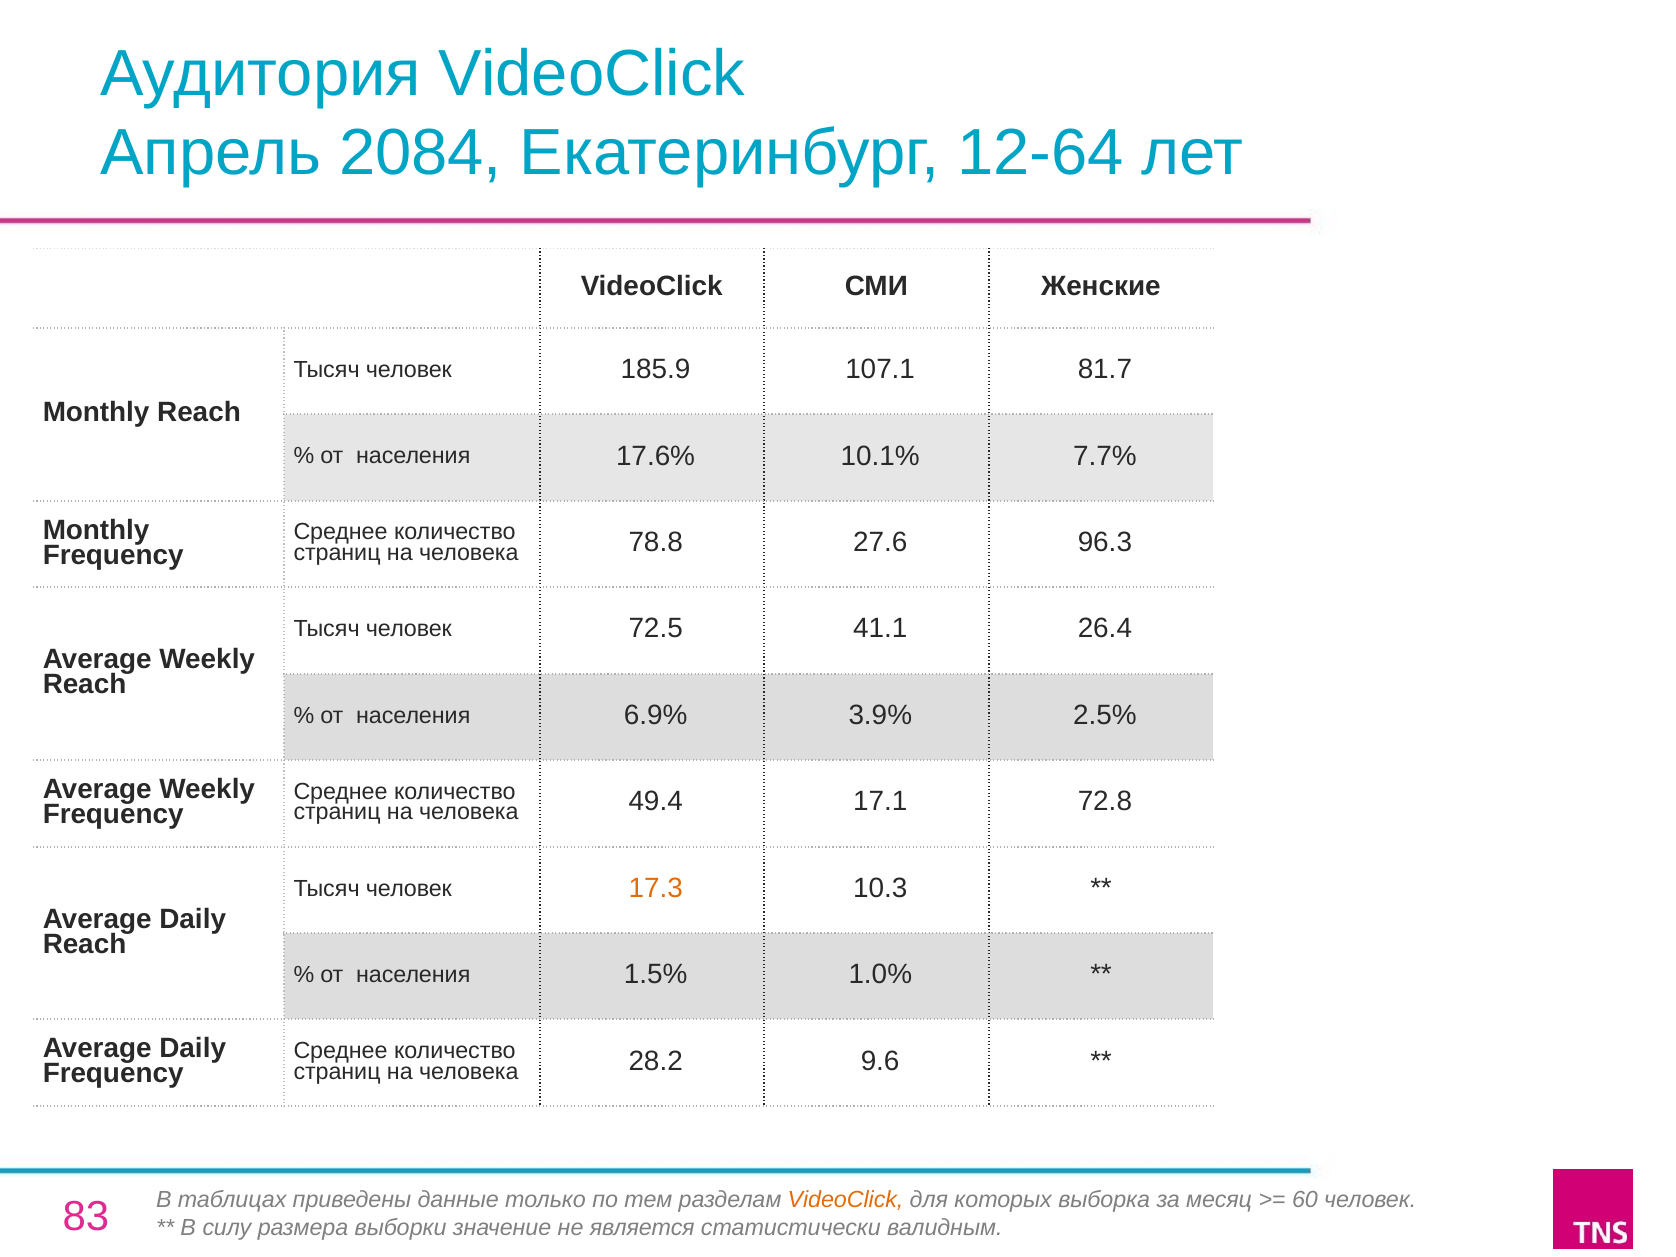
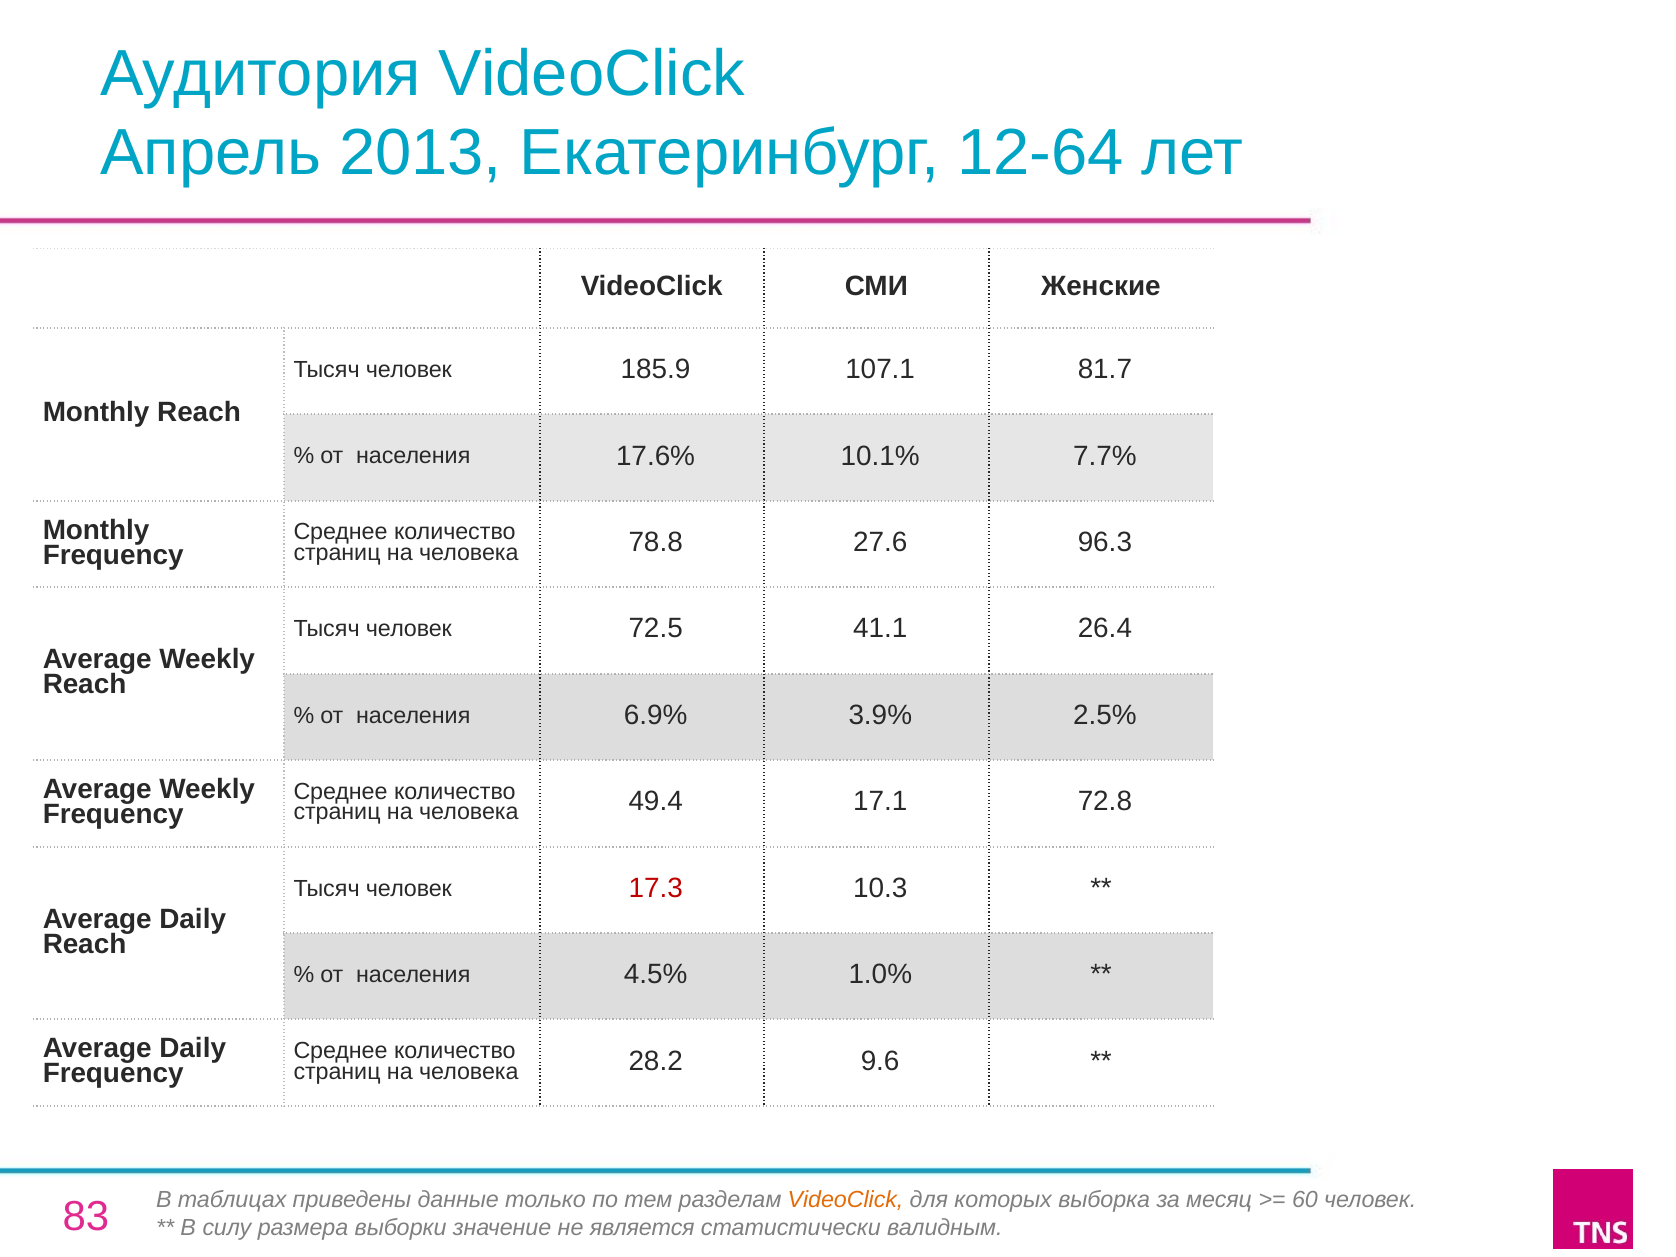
2084: 2084 -> 2013 (421, 153)
17.3 colour: orange -> red (656, 888)
1.5%: 1.5% -> 4.5% (656, 974)
